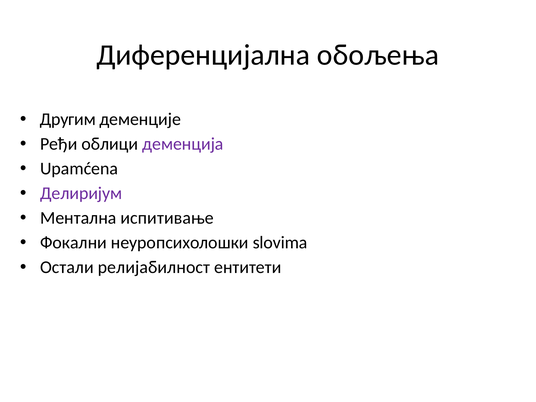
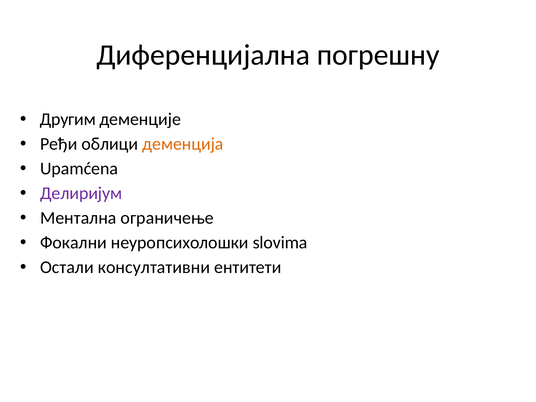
обољења: обољења -> погрешну (378, 55)
деменција colour: purple -> orange (183, 144)
испитивање: испитивање -> ограничење (167, 218)
релијабилност: релијабилност -> консултативни (154, 267)
